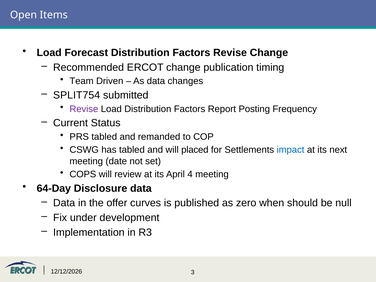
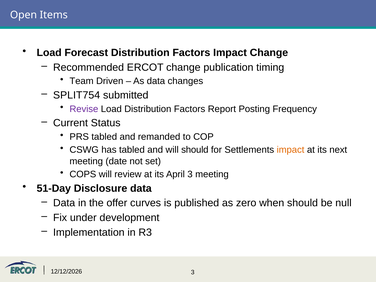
Factors Revise: Revise -> Impact (230, 53)
will placed: placed -> should (195, 150)
impact colour: blue -> orange (291, 150)
April 4: 4 -> 3 (190, 174)
64-Day: 64-Day -> 51-Day (54, 188)
